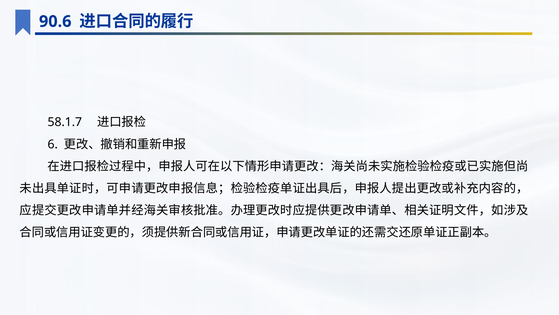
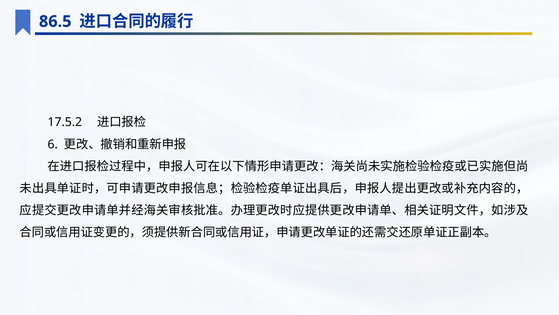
90.6: 90.6 -> 86.5 (55, 21)
58.1.7: 58.1.7 -> 17.5.2 (65, 122)
